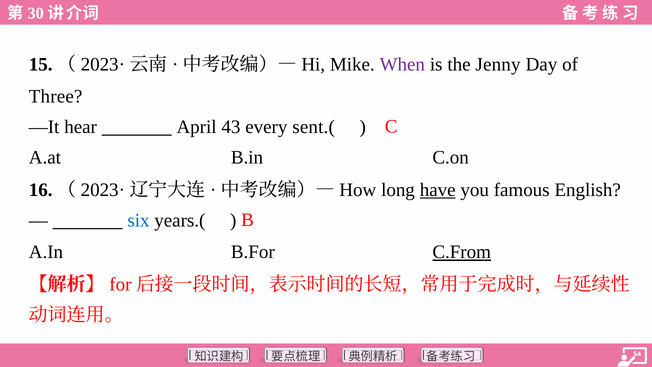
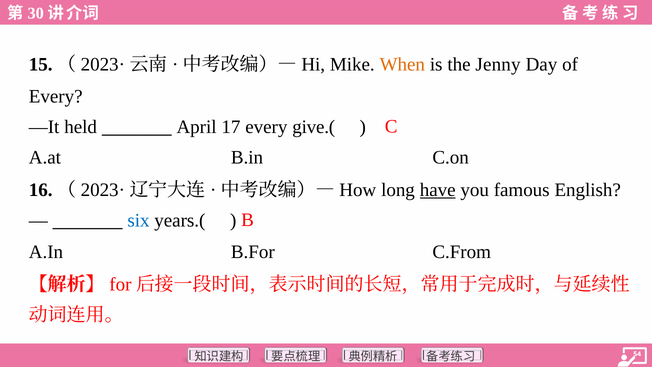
When colour: purple -> orange (402, 64)
Three: Three -> Every (56, 96)
hear: hear -> held (81, 127)
43: 43 -> 17 (231, 127)
sent.(: sent.( -> give.( (314, 127)
C.From underline: present -> none (462, 252)
